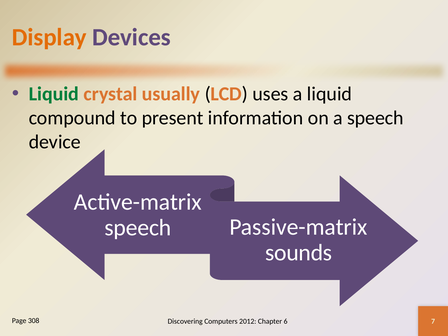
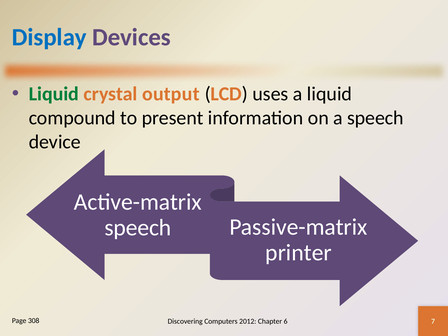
Display colour: orange -> blue (49, 37)
usually: usually -> output (171, 94)
sounds: sounds -> printer (298, 253)
